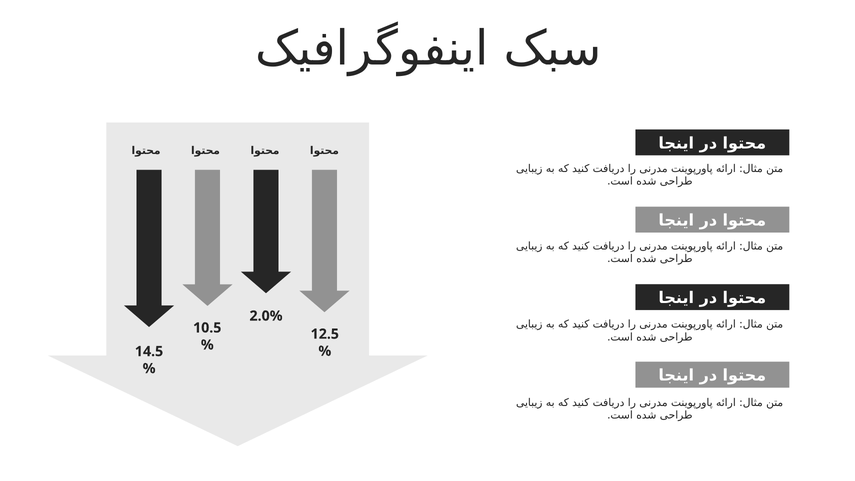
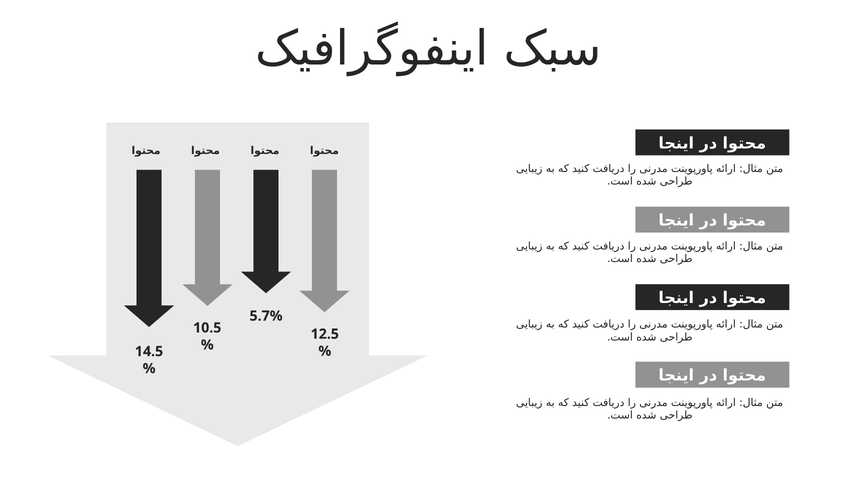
2.0%: 2.0% -> 5.7% (266, 316)
